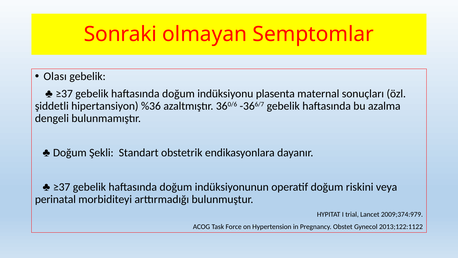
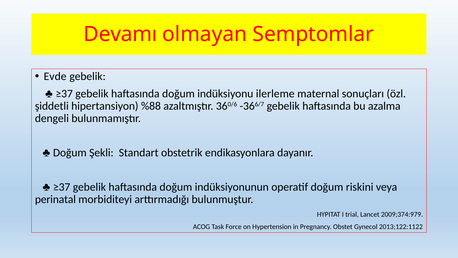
Sonraki: Sonraki -> Devamı (120, 34)
Olası: Olası -> Evde (55, 76)
plasenta: plasenta -> ilerleme (275, 94)
%36: %36 -> %88 (151, 106)
